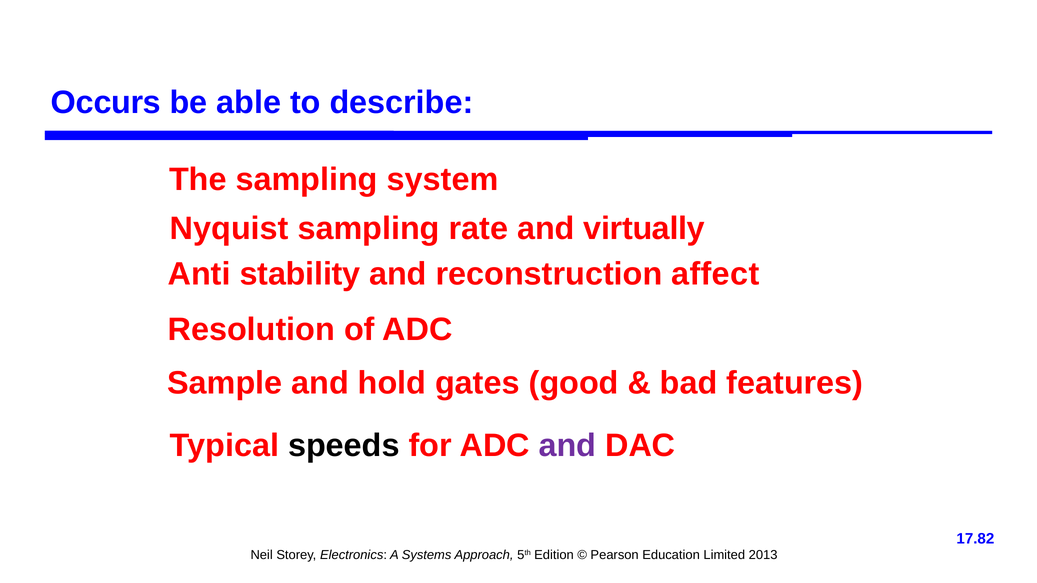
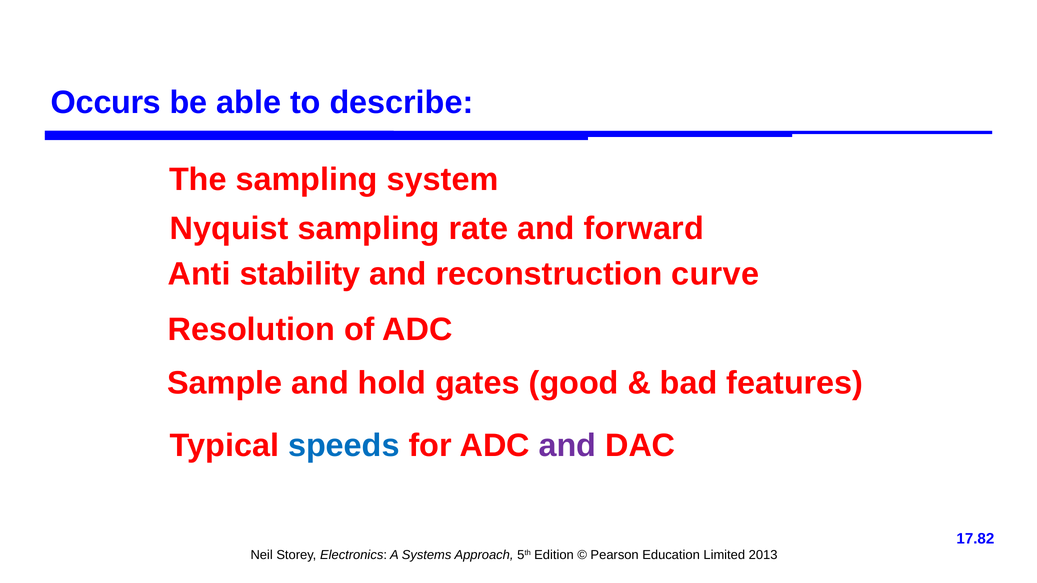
virtually: virtually -> forward (644, 229)
affect: affect -> curve (715, 274)
speeds colour: black -> blue (344, 446)
